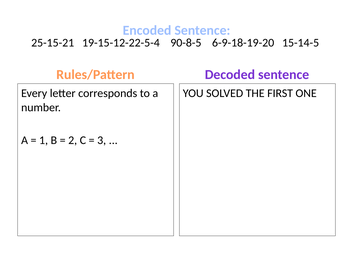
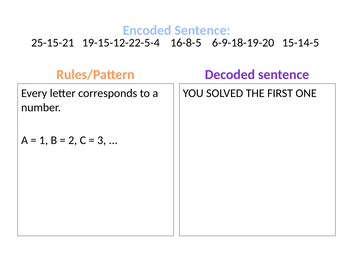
90-8-5: 90-8-5 -> 16-8-5 (186, 43)
